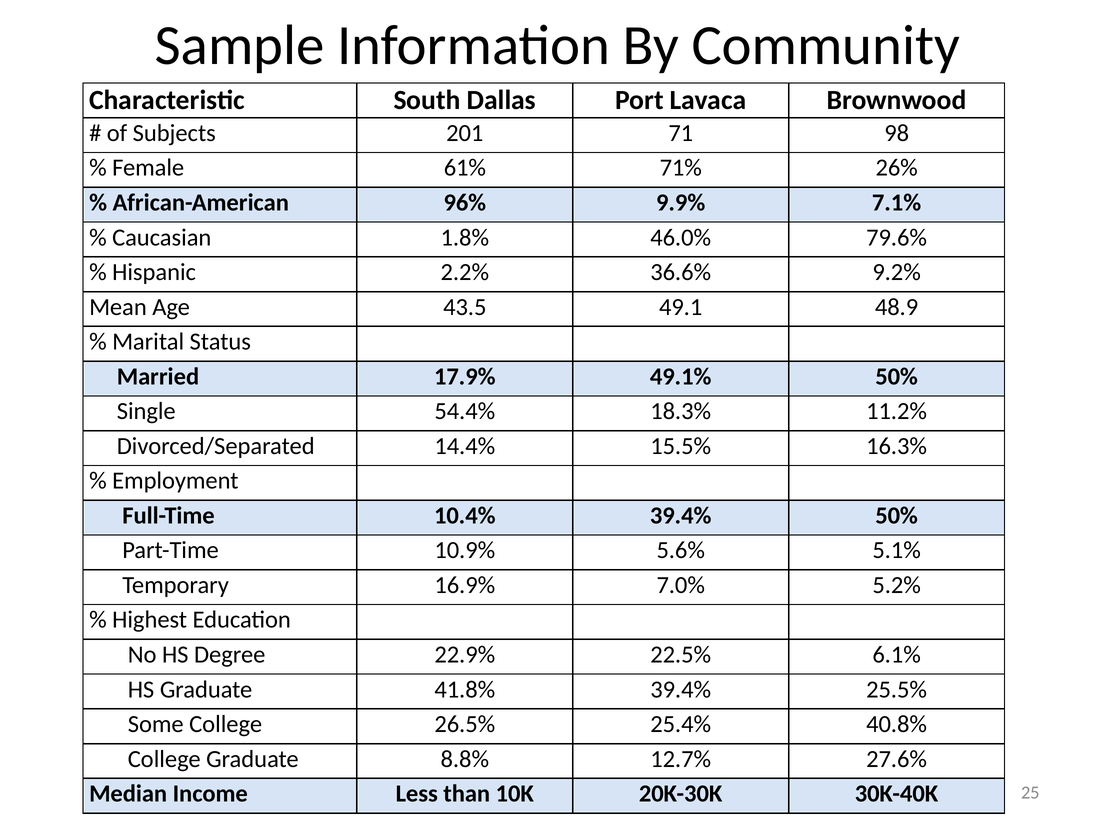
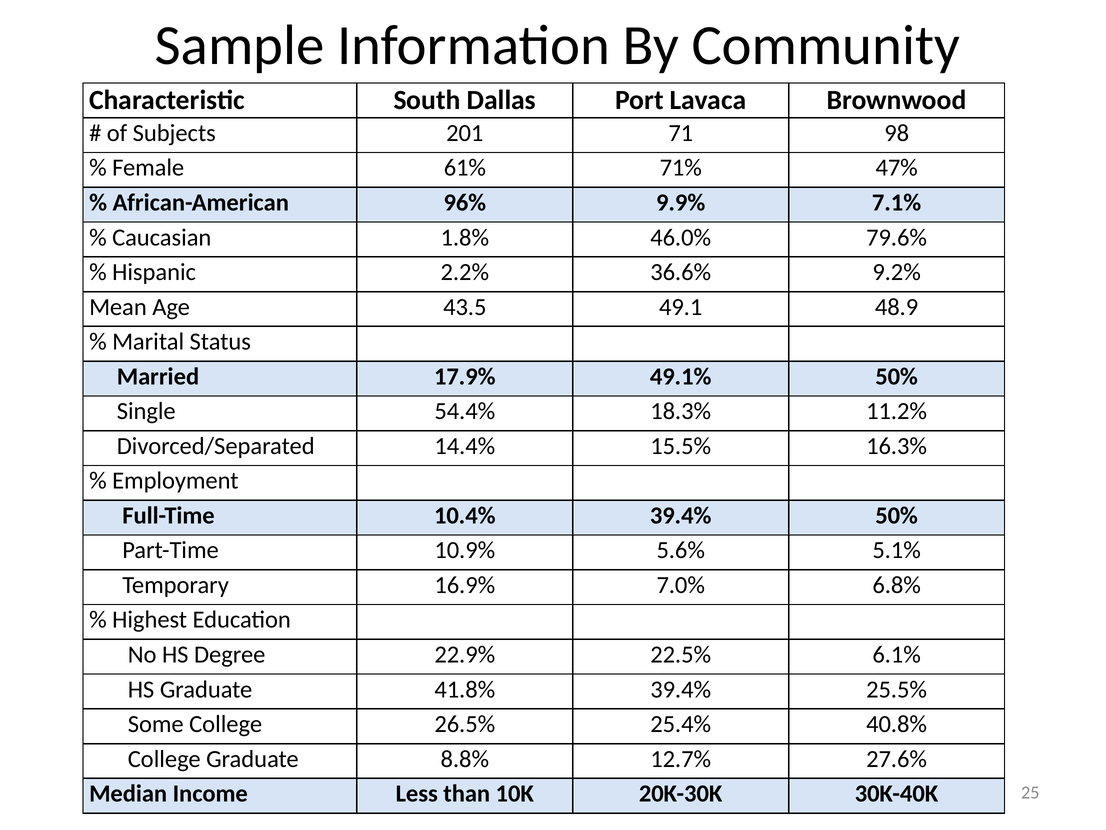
26%: 26% -> 47% (897, 168)
5.2%: 5.2% -> 6.8% (897, 585)
